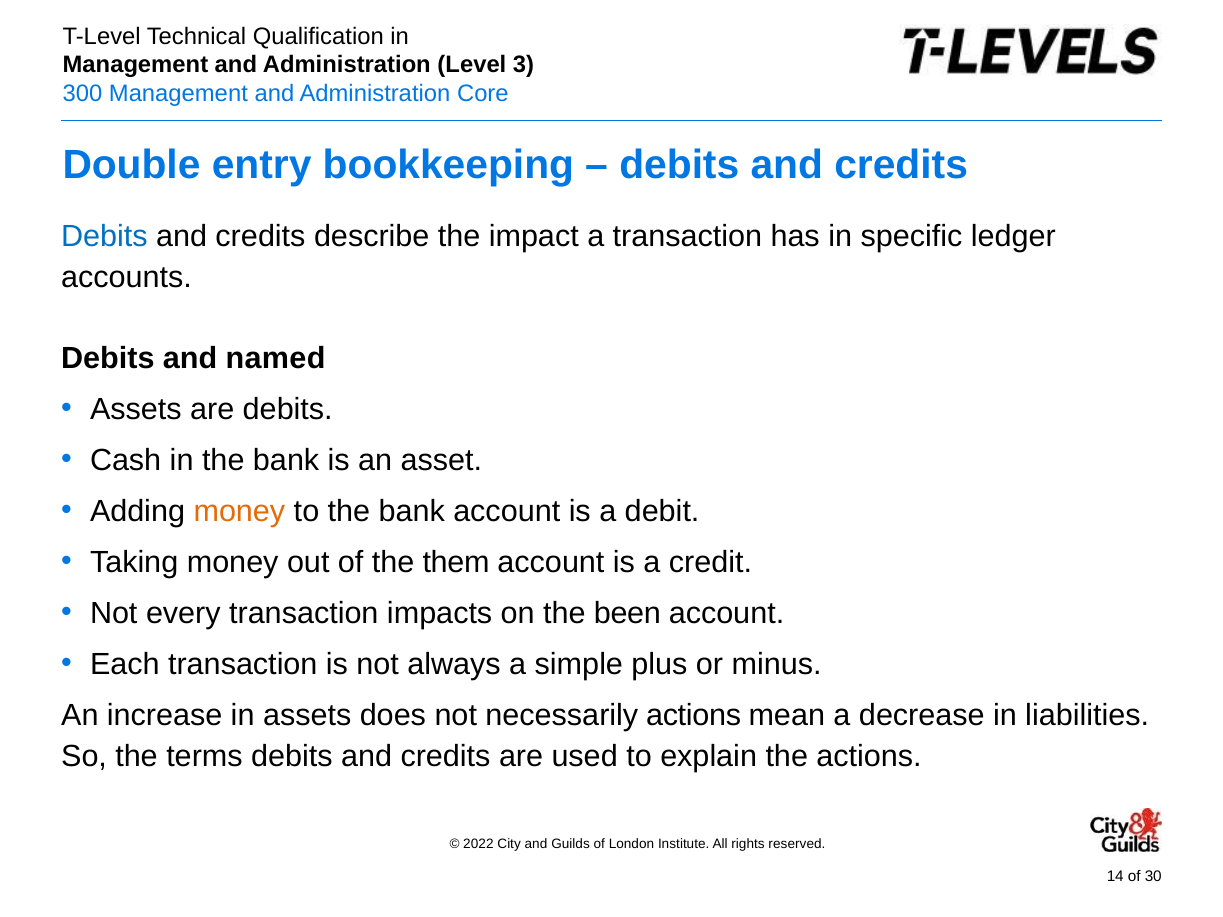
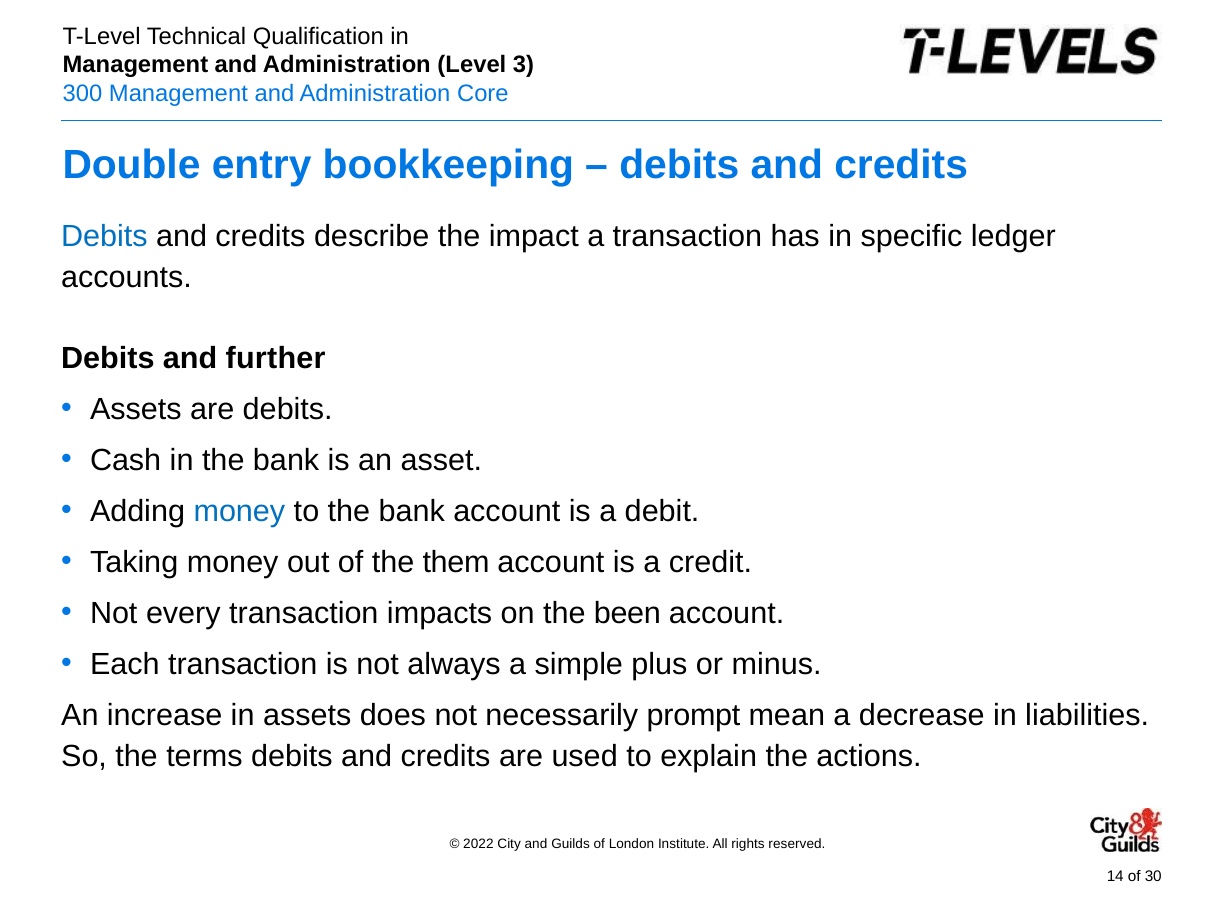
named: named -> further (276, 359)
money colour: orange -> blue (239, 512)
necessarily actions: actions -> prompt (694, 716)
